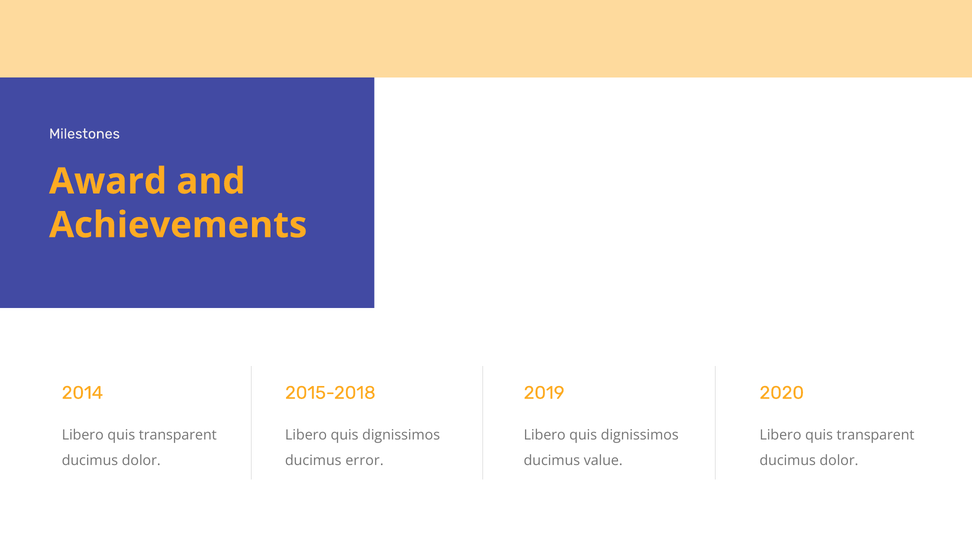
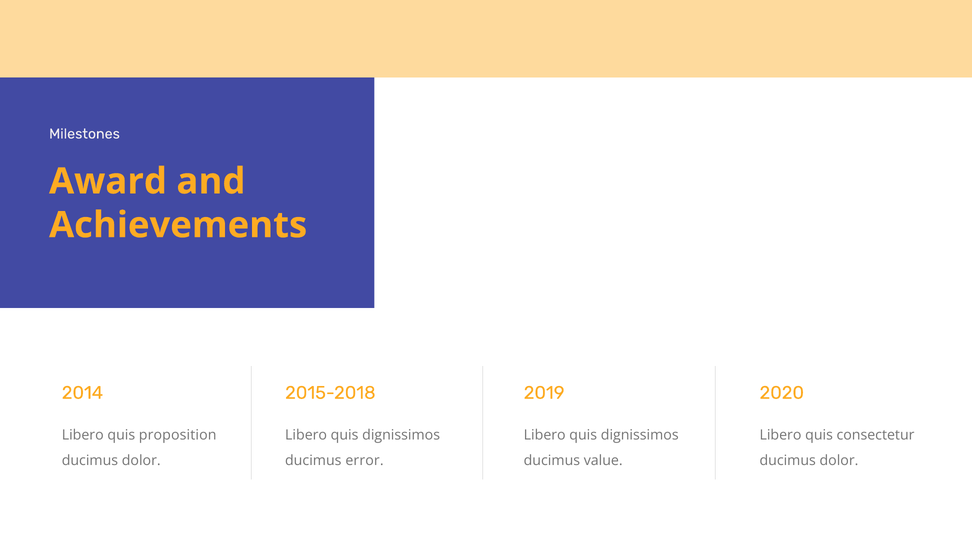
transparent: transparent -> proposition (178, 435)
transparent: transparent -> consectetur (876, 435)
